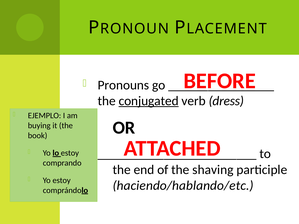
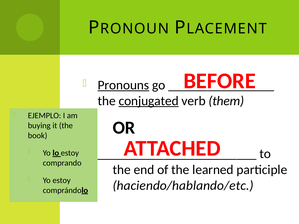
Pronouns underline: none -> present (123, 85)
dress: dress -> them (226, 101)
shaving: shaving -> learned (213, 170)
